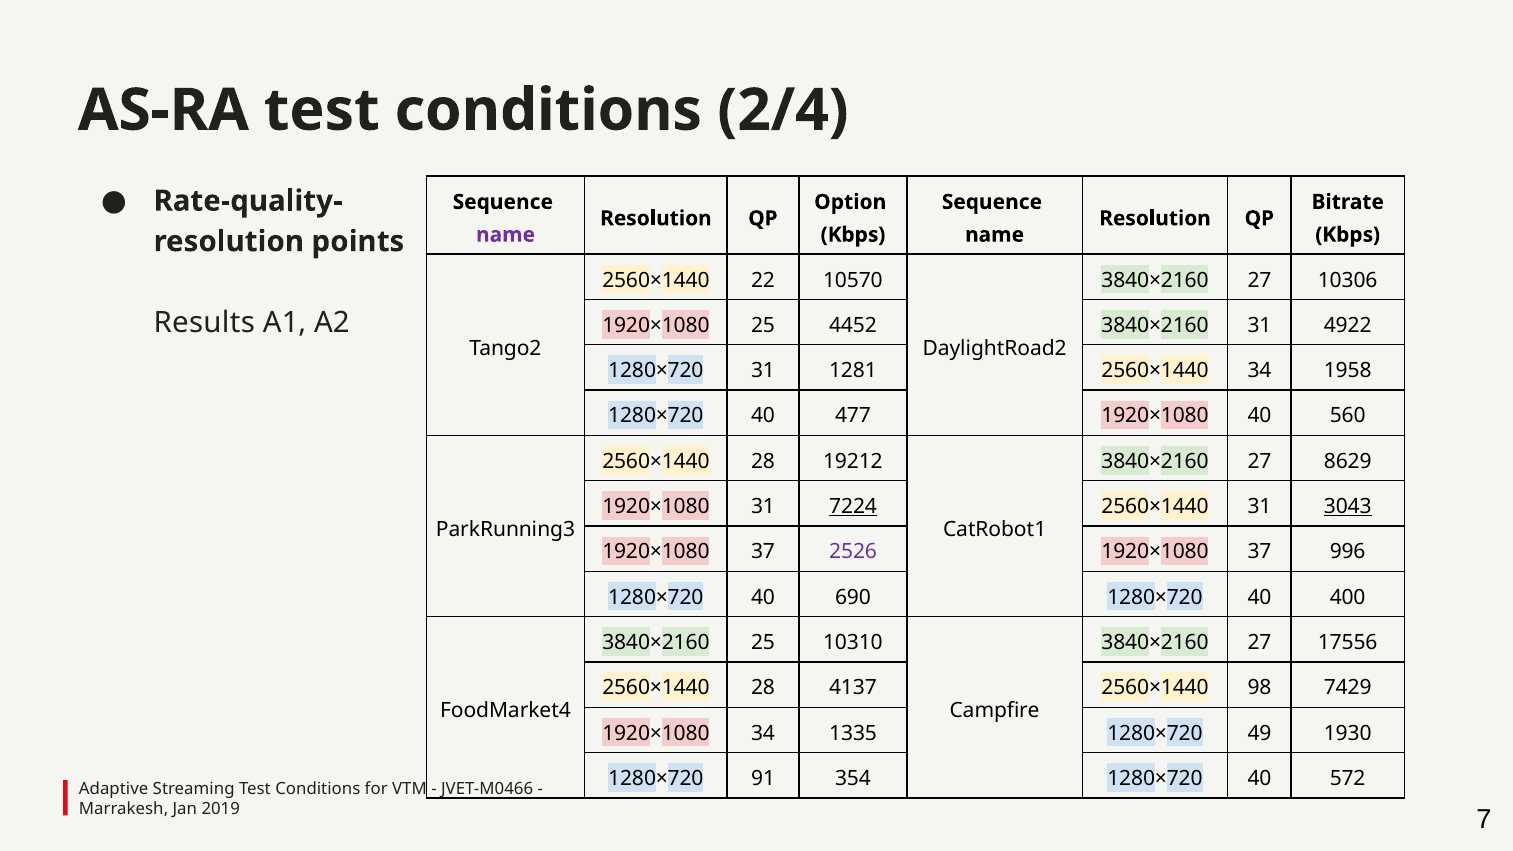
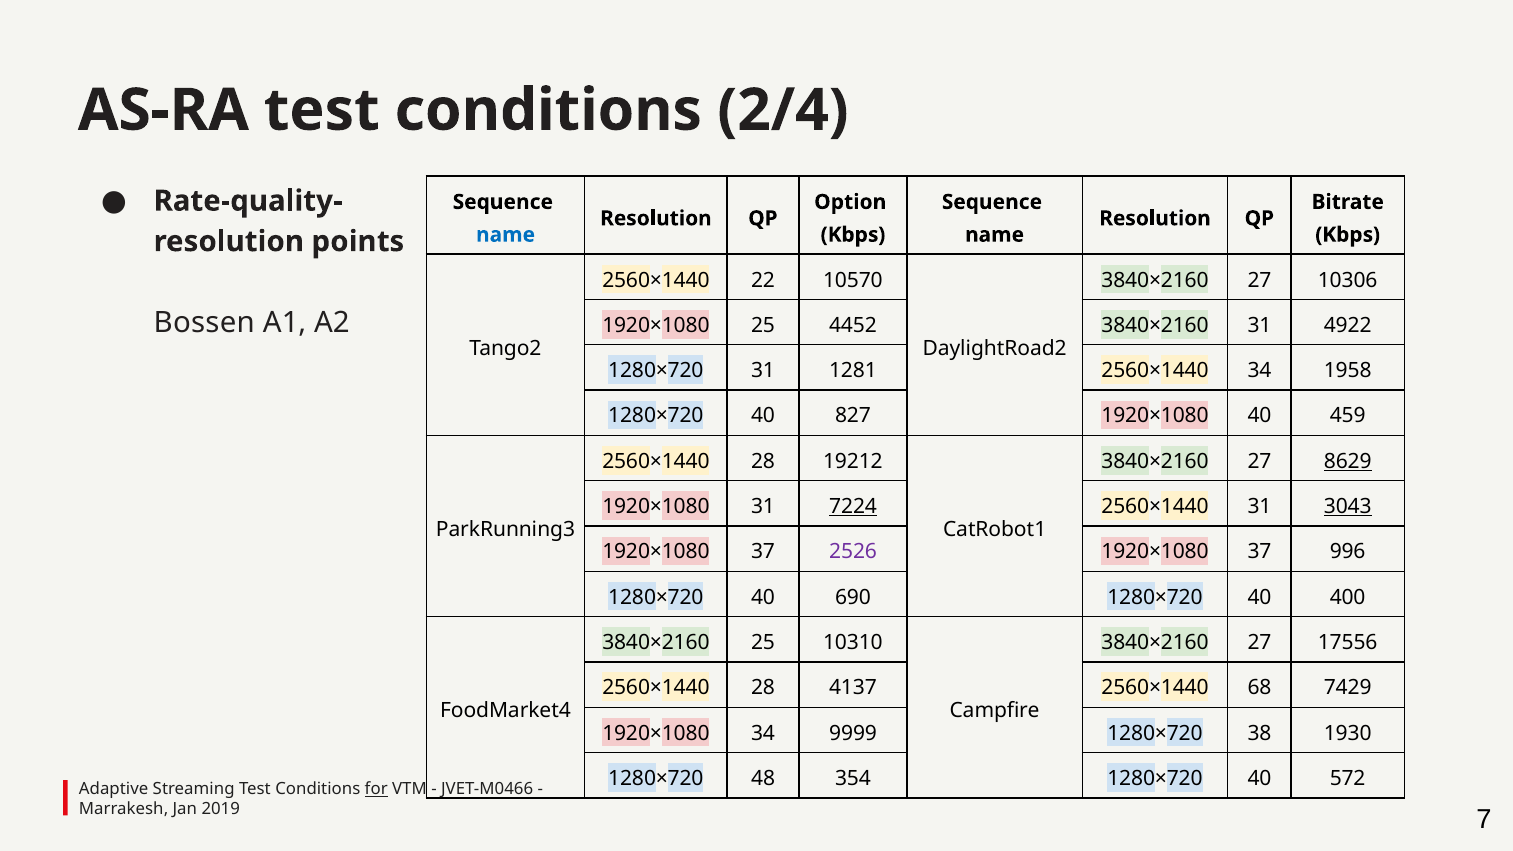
name colour: purple -> blue (506, 235)
Results: Results -> Bossen (204, 323)
477: 477 -> 827 (853, 416)
560: 560 -> 459 (1348, 416)
8629 underline: none -> present (1348, 461)
98: 98 -> 68 (1259, 688)
1335: 1335 -> 9999 (853, 733)
49: 49 -> 38 (1259, 733)
91: 91 -> 48 (763, 779)
for underline: none -> present (376, 789)
